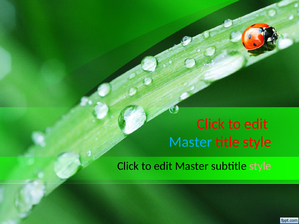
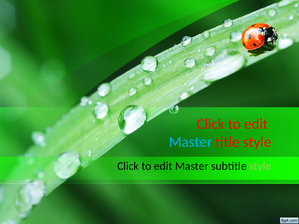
style colour: pink -> light green (260, 166)
